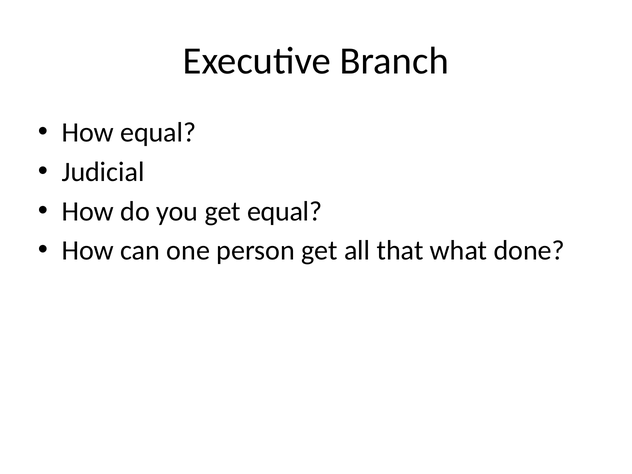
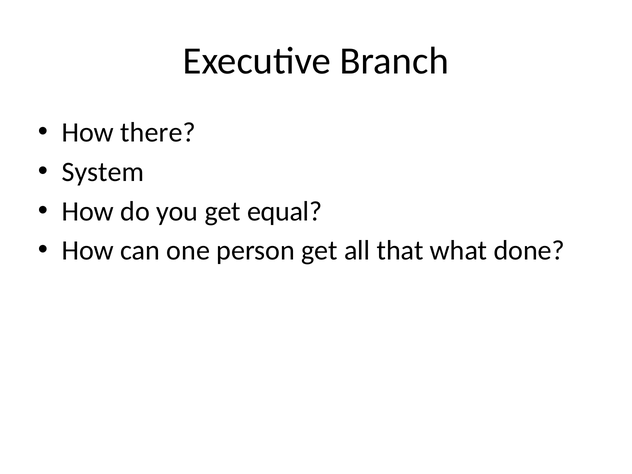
How equal: equal -> there (158, 133)
Judicial: Judicial -> System (103, 172)
